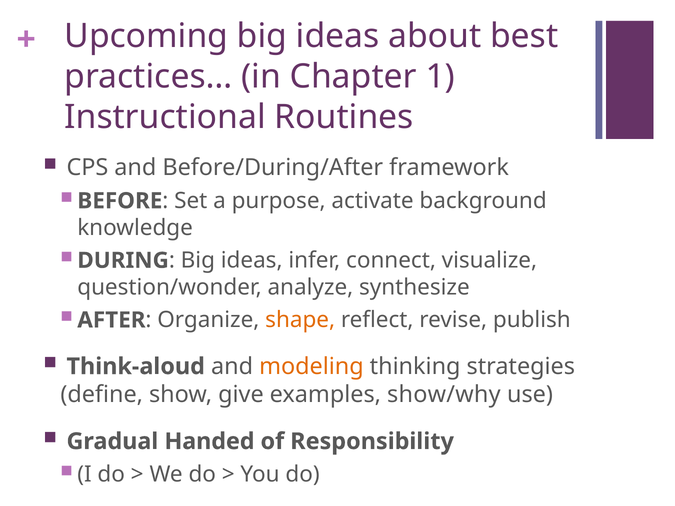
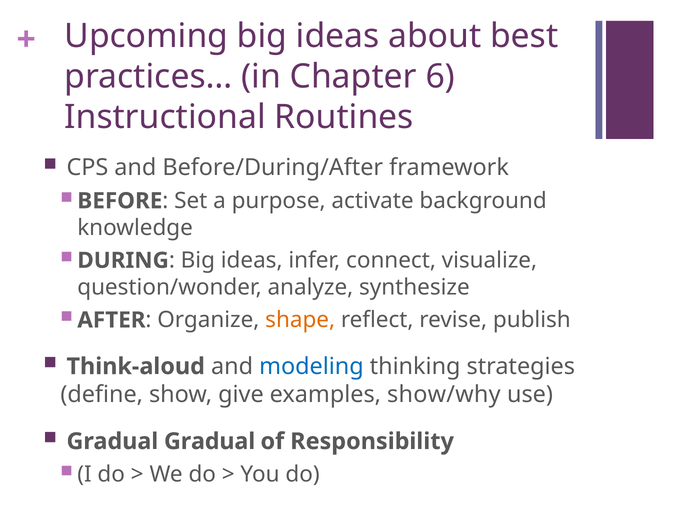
1: 1 -> 6 (440, 77)
modeling colour: orange -> blue (311, 367)
Gradual Handed: Handed -> Gradual (210, 442)
